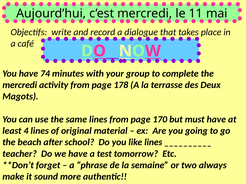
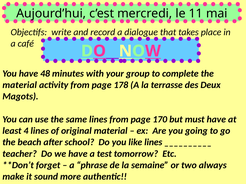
74: 74 -> 48 (45, 74)
mercredi: mercredi -> material (20, 85)
